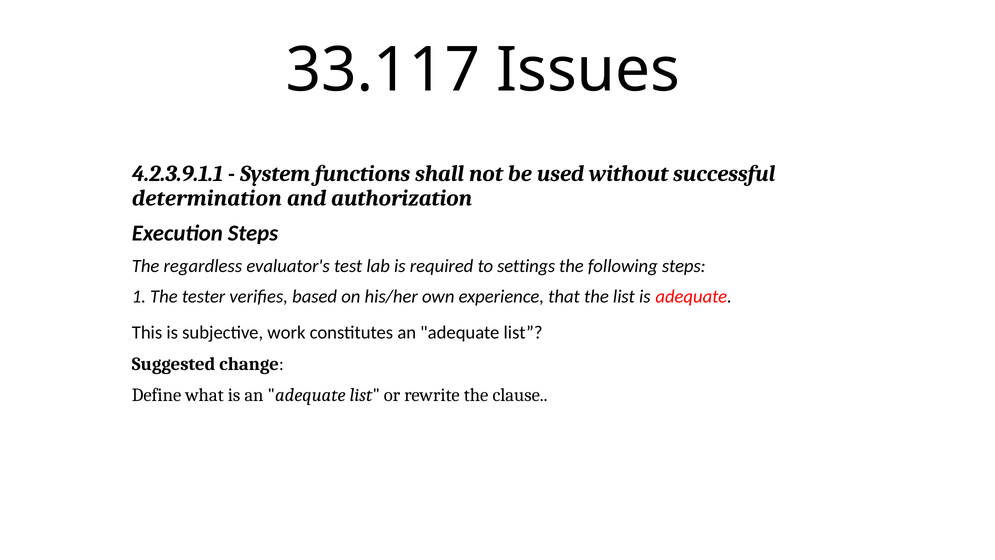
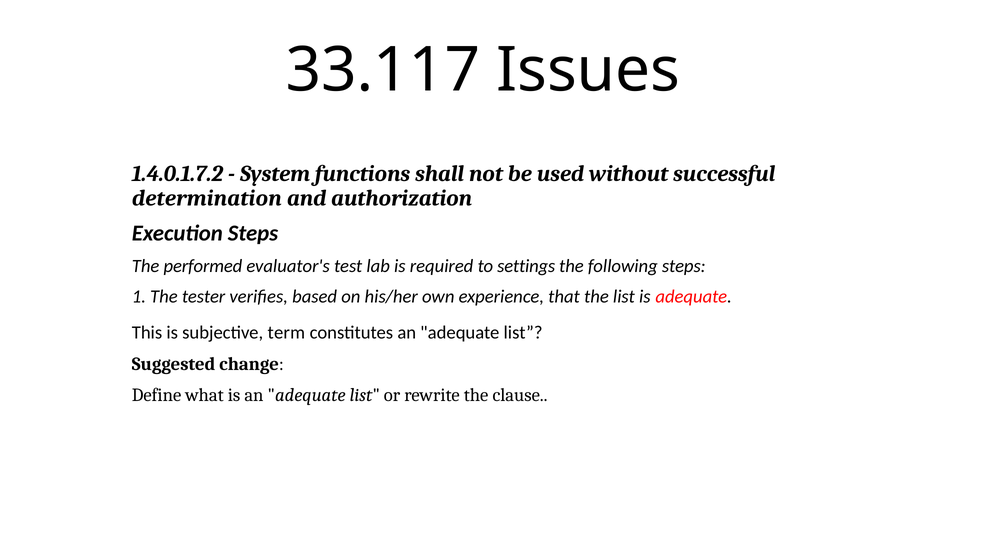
4.2.3.9.1.1: 4.2.3.9.1.1 -> 1.4.0.1.7.2 (177, 174)
regardless: regardless -> performed (203, 266)
work: work -> term (286, 332)
